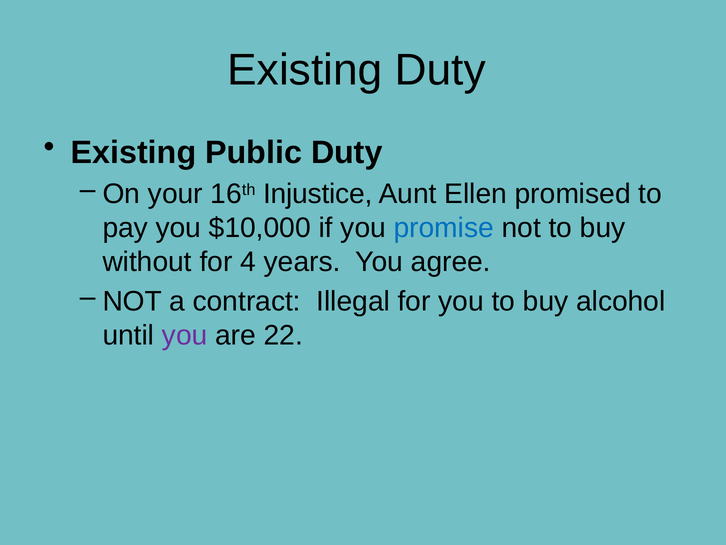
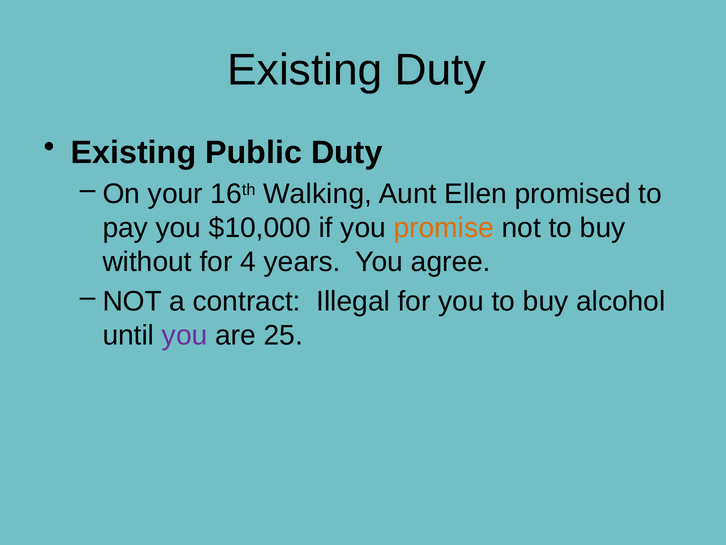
Injustice: Injustice -> Walking (318, 194)
promise colour: blue -> orange (444, 228)
22: 22 -> 25 (283, 335)
